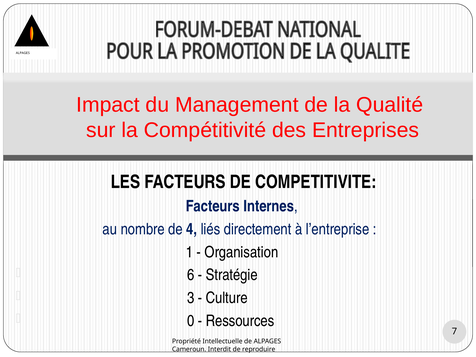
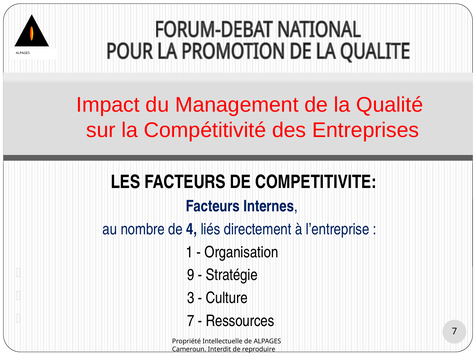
6: 6 -> 9 (191, 275)
0: 0 -> 7 (191, 321)
